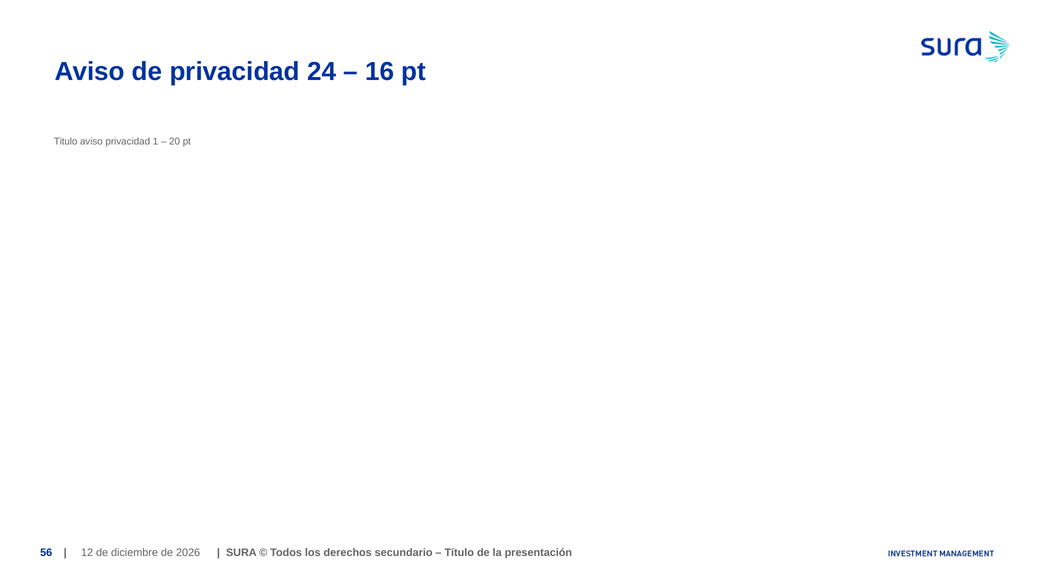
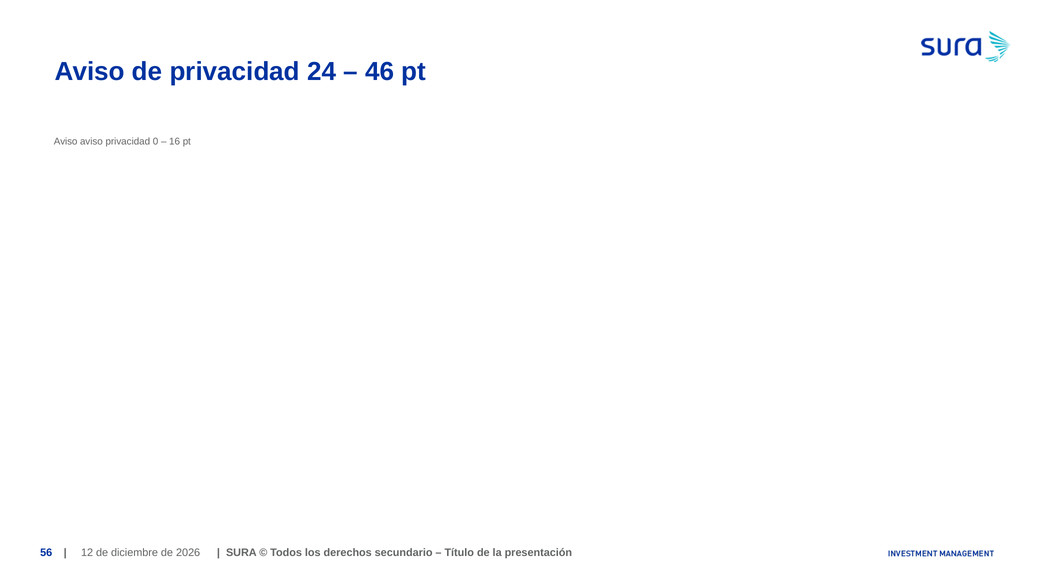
16: 16 -> 46 (380, 71)
Titulo: Titulo -> Aviso (66, 142)
1: 1 -> 0 (156, 142)
20: 20 -> 16 (175, 142)
